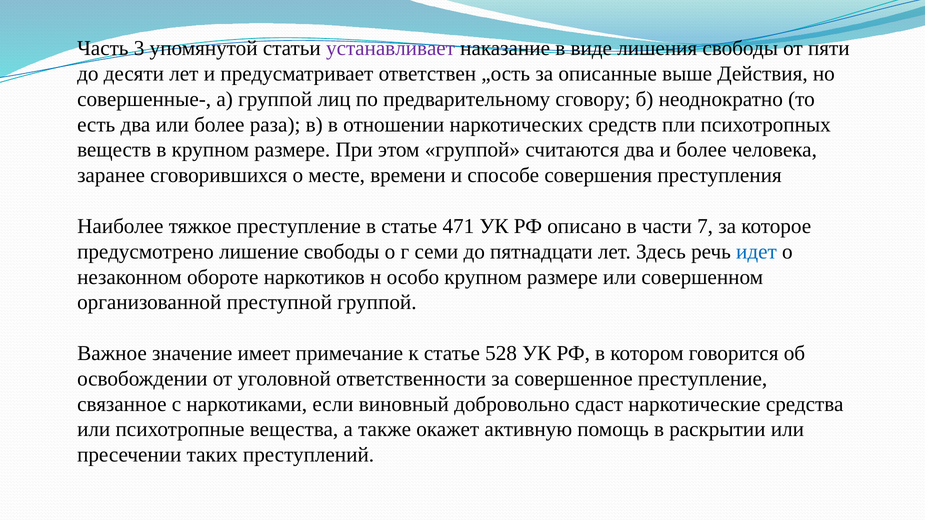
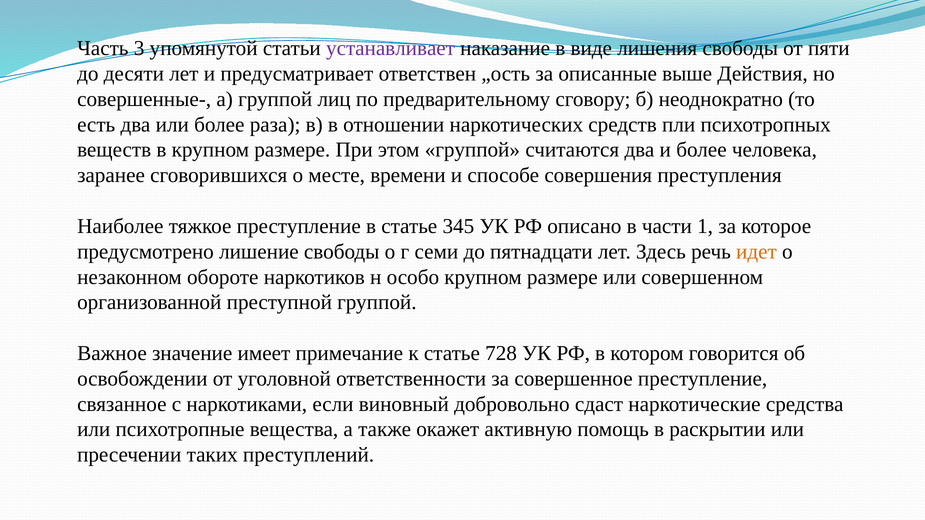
471: 471 -> 345 (458, 226)
7: 7 -> 1 (705, 226)
идет colour: blue -> orange (756, 252)
528: 528 -> 728 (501, 353)
